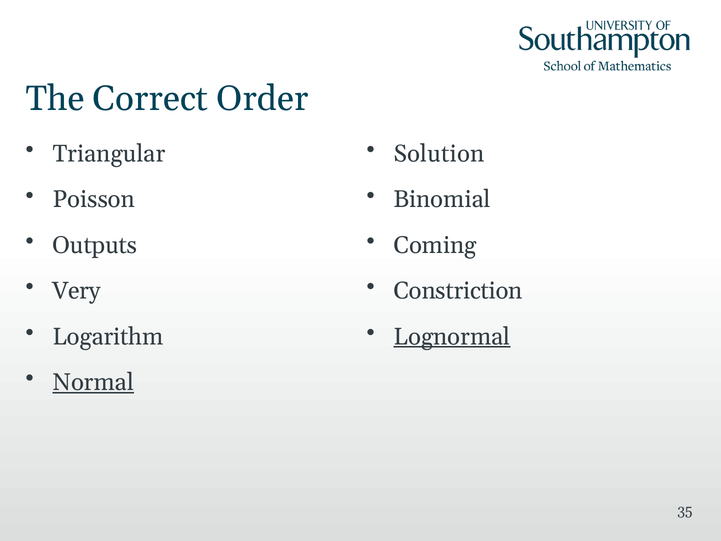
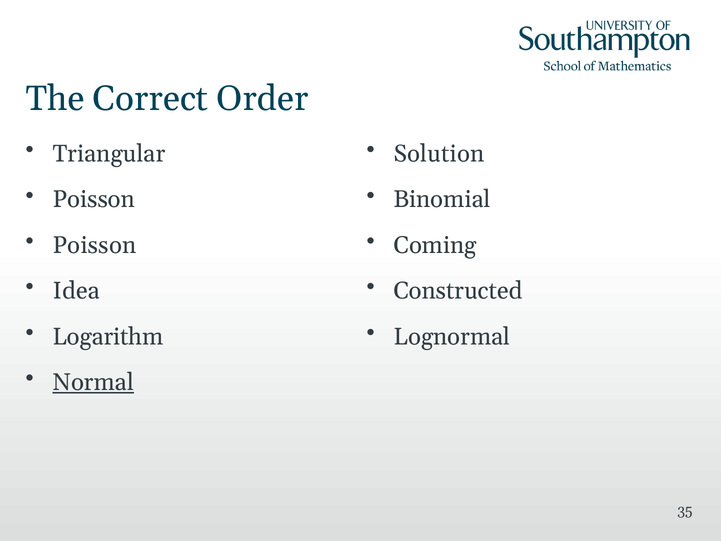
Outputs: Outputs -> Poisson (94, 245)
Very: Very -> Idea (76, 291)
Constriction: Constriction -> Constructed (458, 291)
Lognormal underline: present -> none (452, 336)
